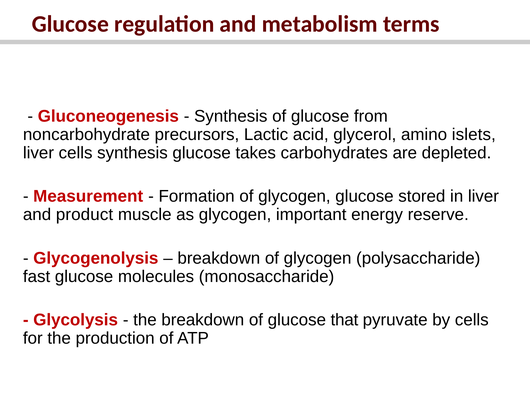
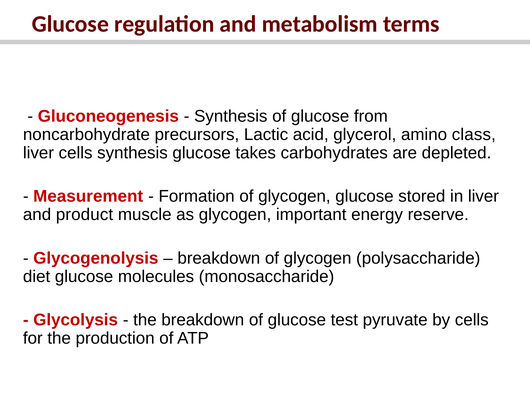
islets: islets -> class (474, 134)
fast: fast -> diet (37, 276)
that: that -> test (344, 320)
